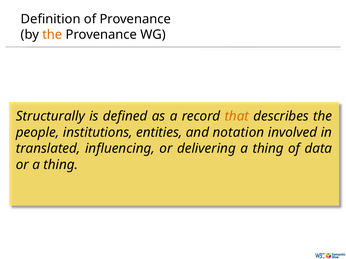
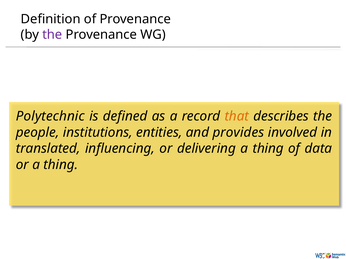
the colour: orange -> purple (52, 35)
Structurally: Structurally -> Polytechnic (50, 116)
notation: notation -> provides (238, 133)
